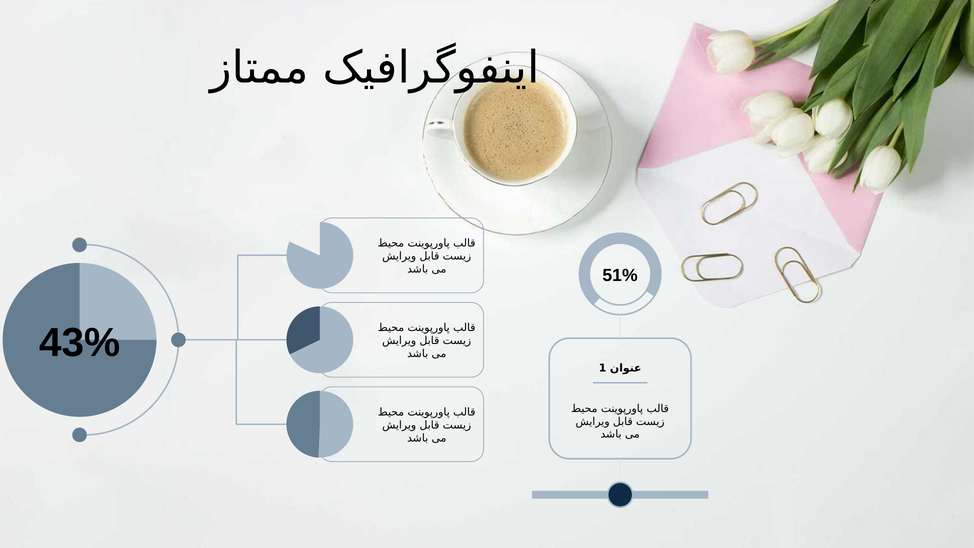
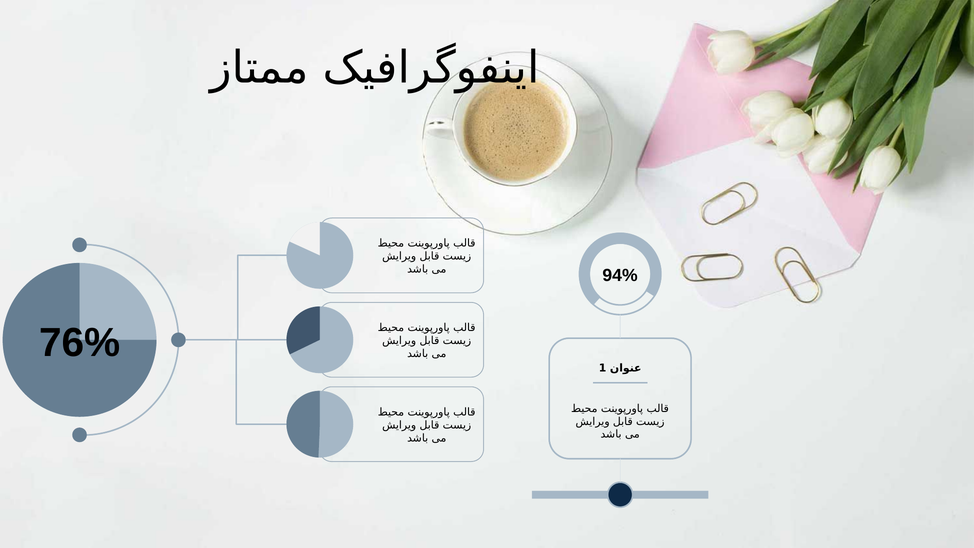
51%: 51% -> 94% (620, 275)
43%: 43% -> 76% (80, 343)
